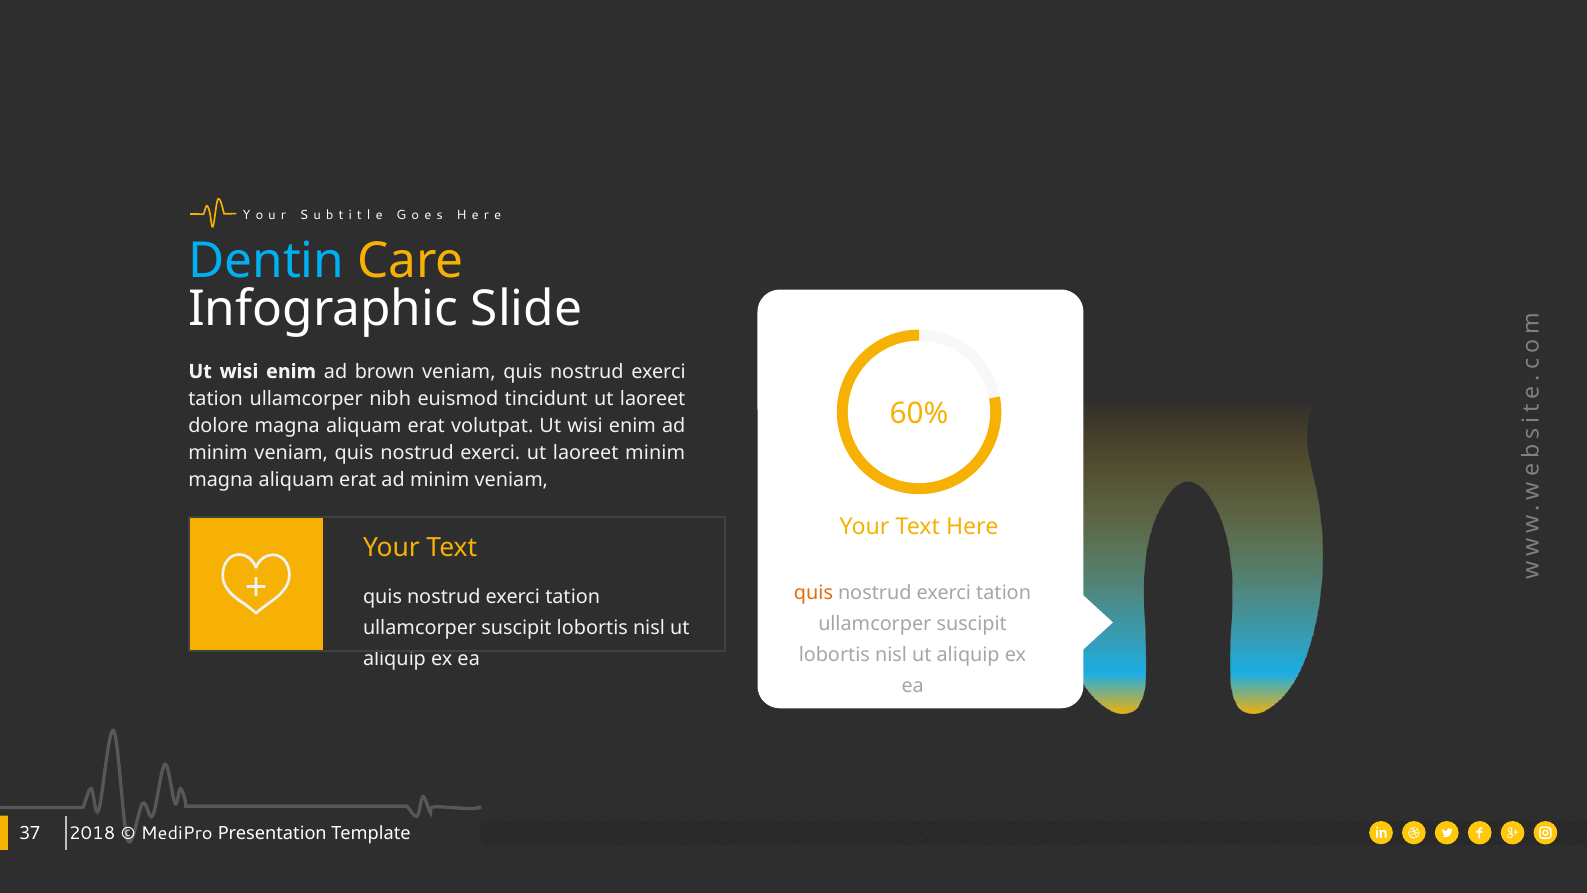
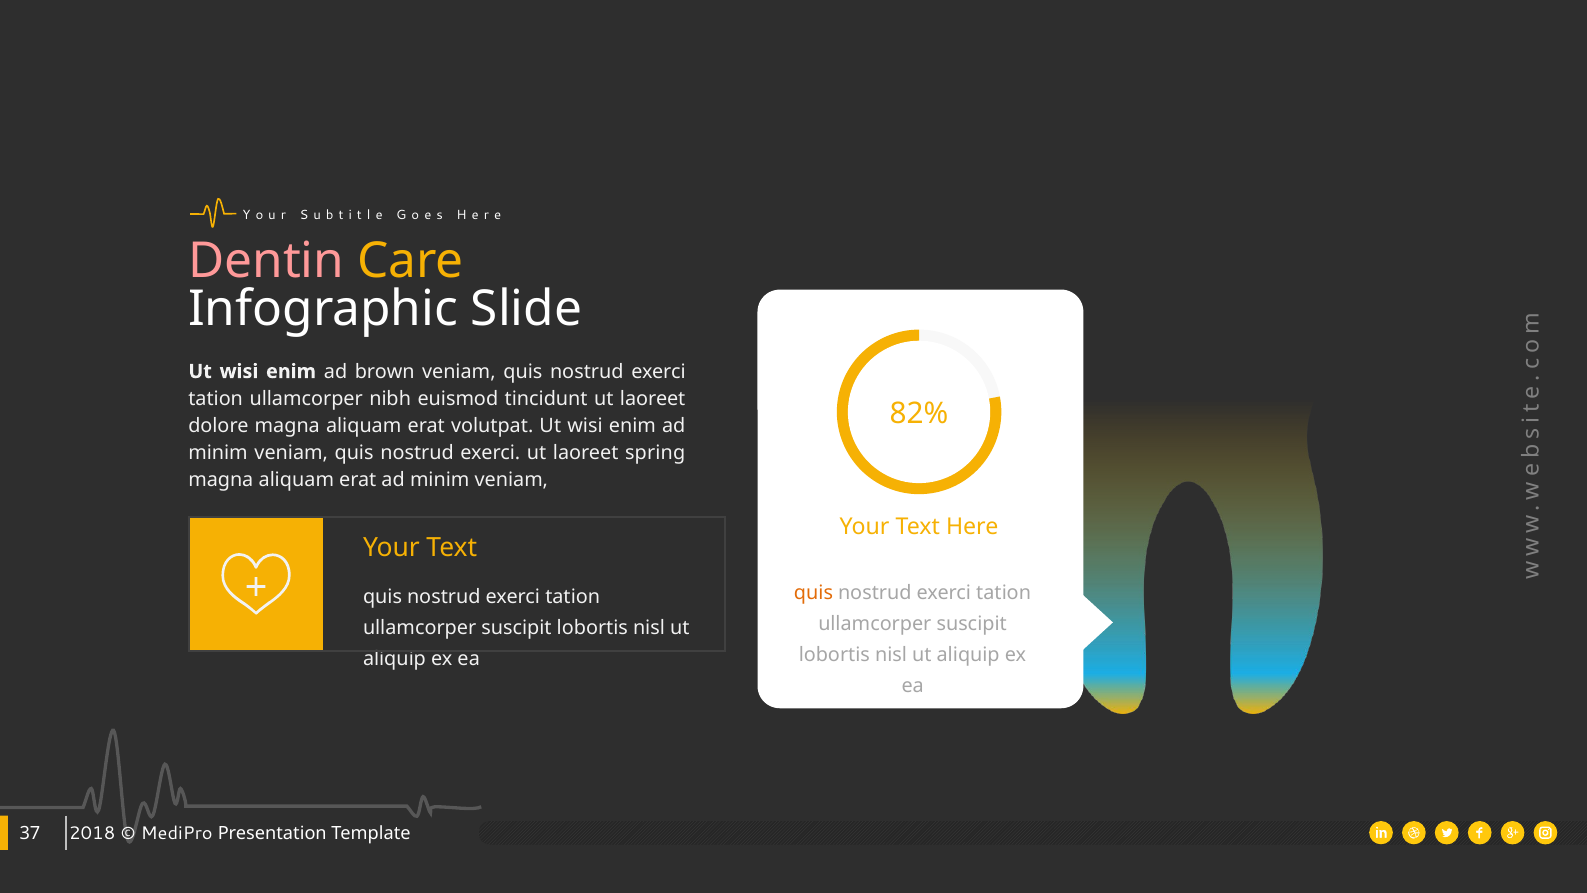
Dentin colour: light blue -> pink (266, 261)
60%: 60% -> 82% (919, 414)
laoreet minim: minim -> spring (655, 453)
